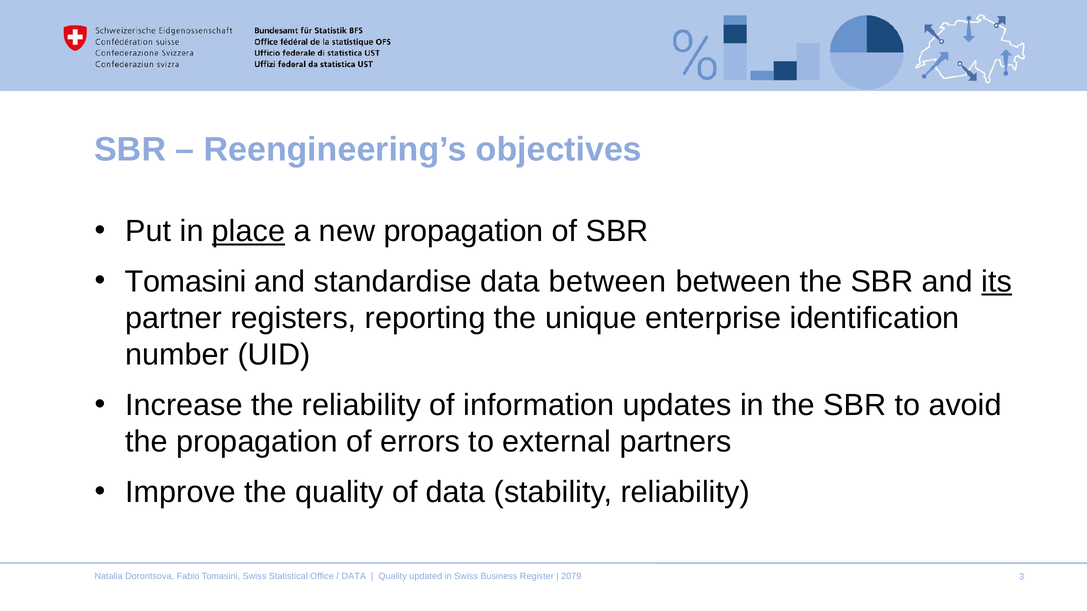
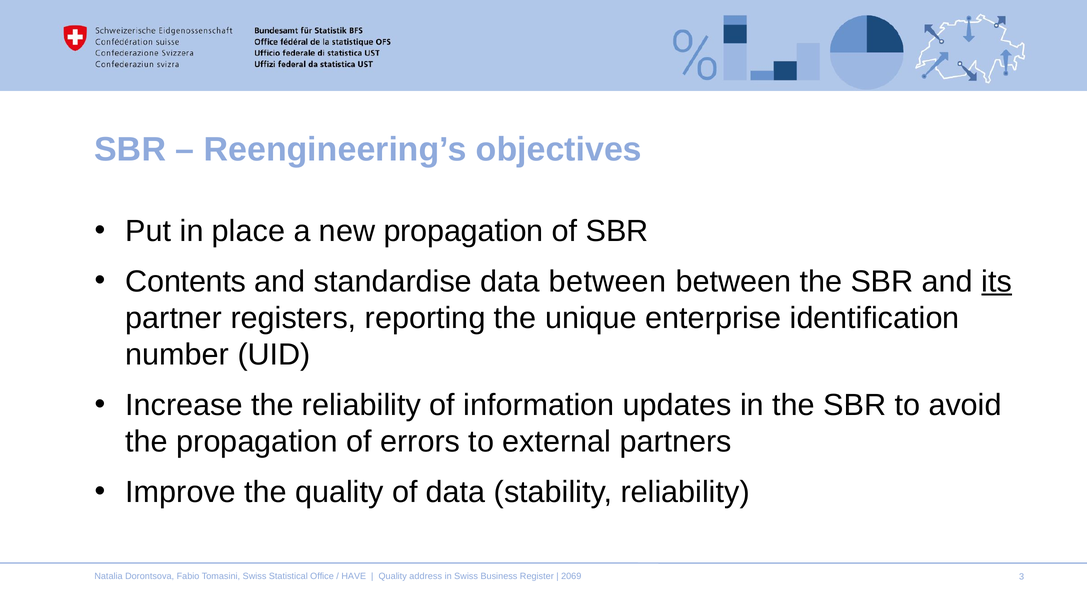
place underline: present -> none (248, 231)
Tomasini: Tomasini -> Contents (186, 282)
DATA: DATA -> HAVE (354, 577)
updated: updated -> address (426, 577)
2079: 2079 -> 2069 (571, 577)
